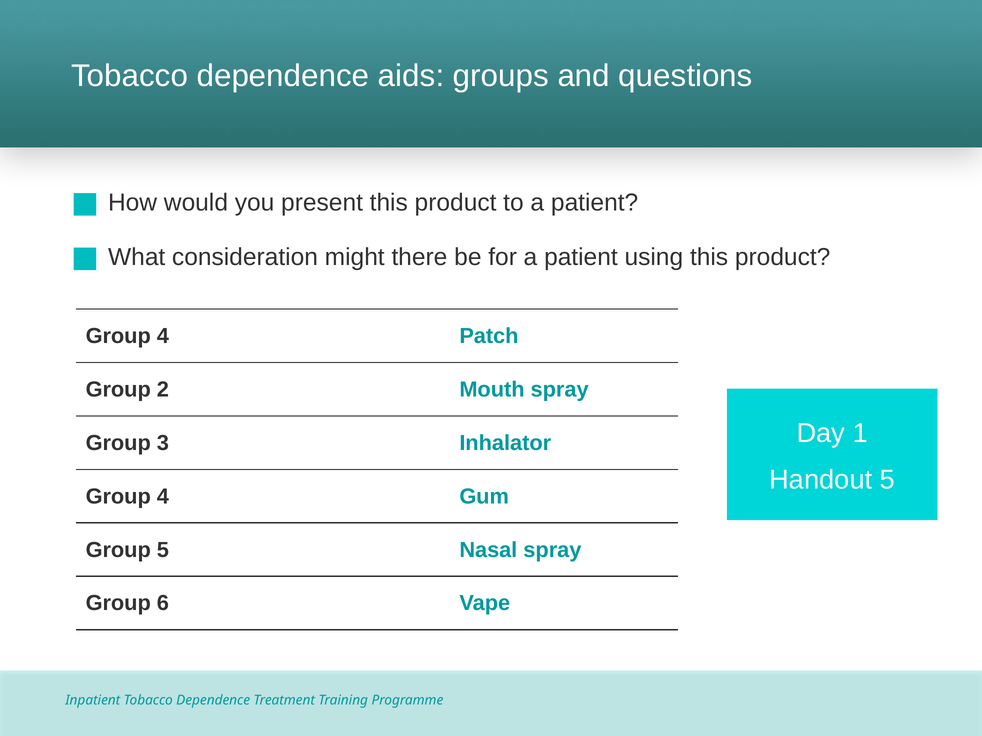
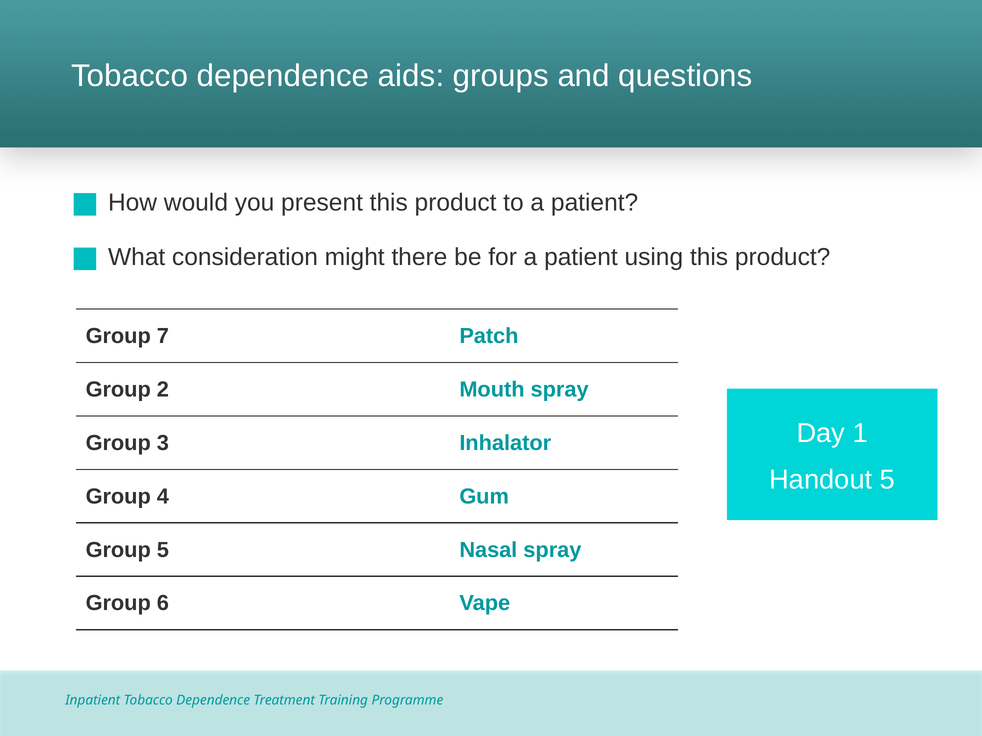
4: 4 -> 7 (163, 336)
